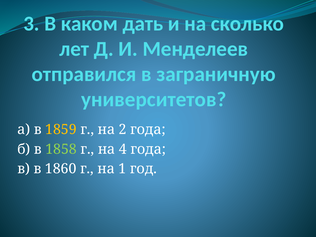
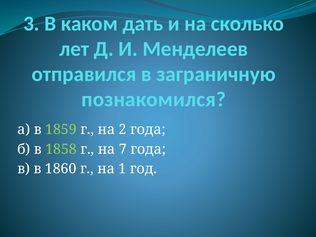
университетов: университетов -> познакомился (154, 99)
1859 colour: yellow -> light green (61, 129)
4: 4 -> 7 (123, 149)
